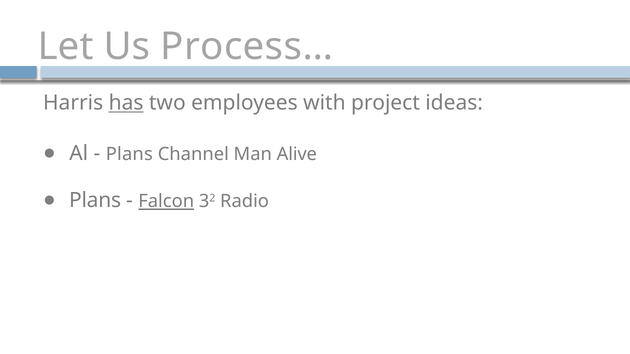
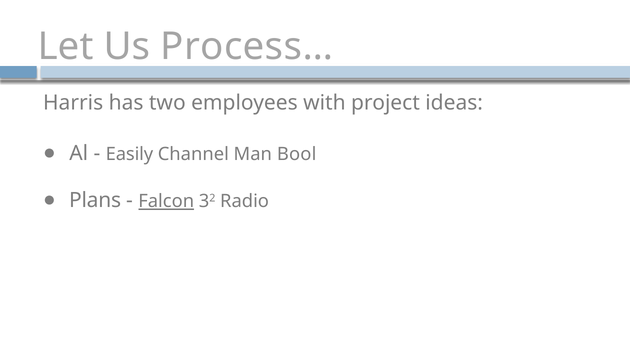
has underline: present -> none (126, 103)
Plans: Plans -> Easily (129, 154)
Alive: Alive -> Bool (297, 154)
